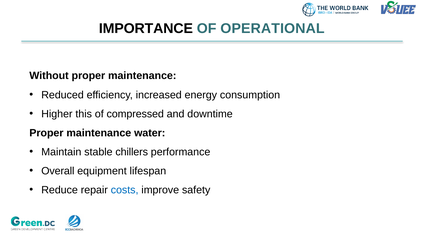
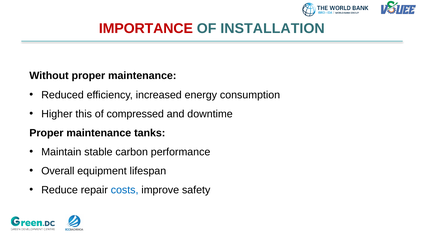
IMPORTANCE colour: black -> red (146, 29)
OPERATIONAL: OPERATIONAL -> INSTALLATION (273, 29)
water: water -> tanks (150, 133)
chillers: chillers -> carbon (132, 152)
